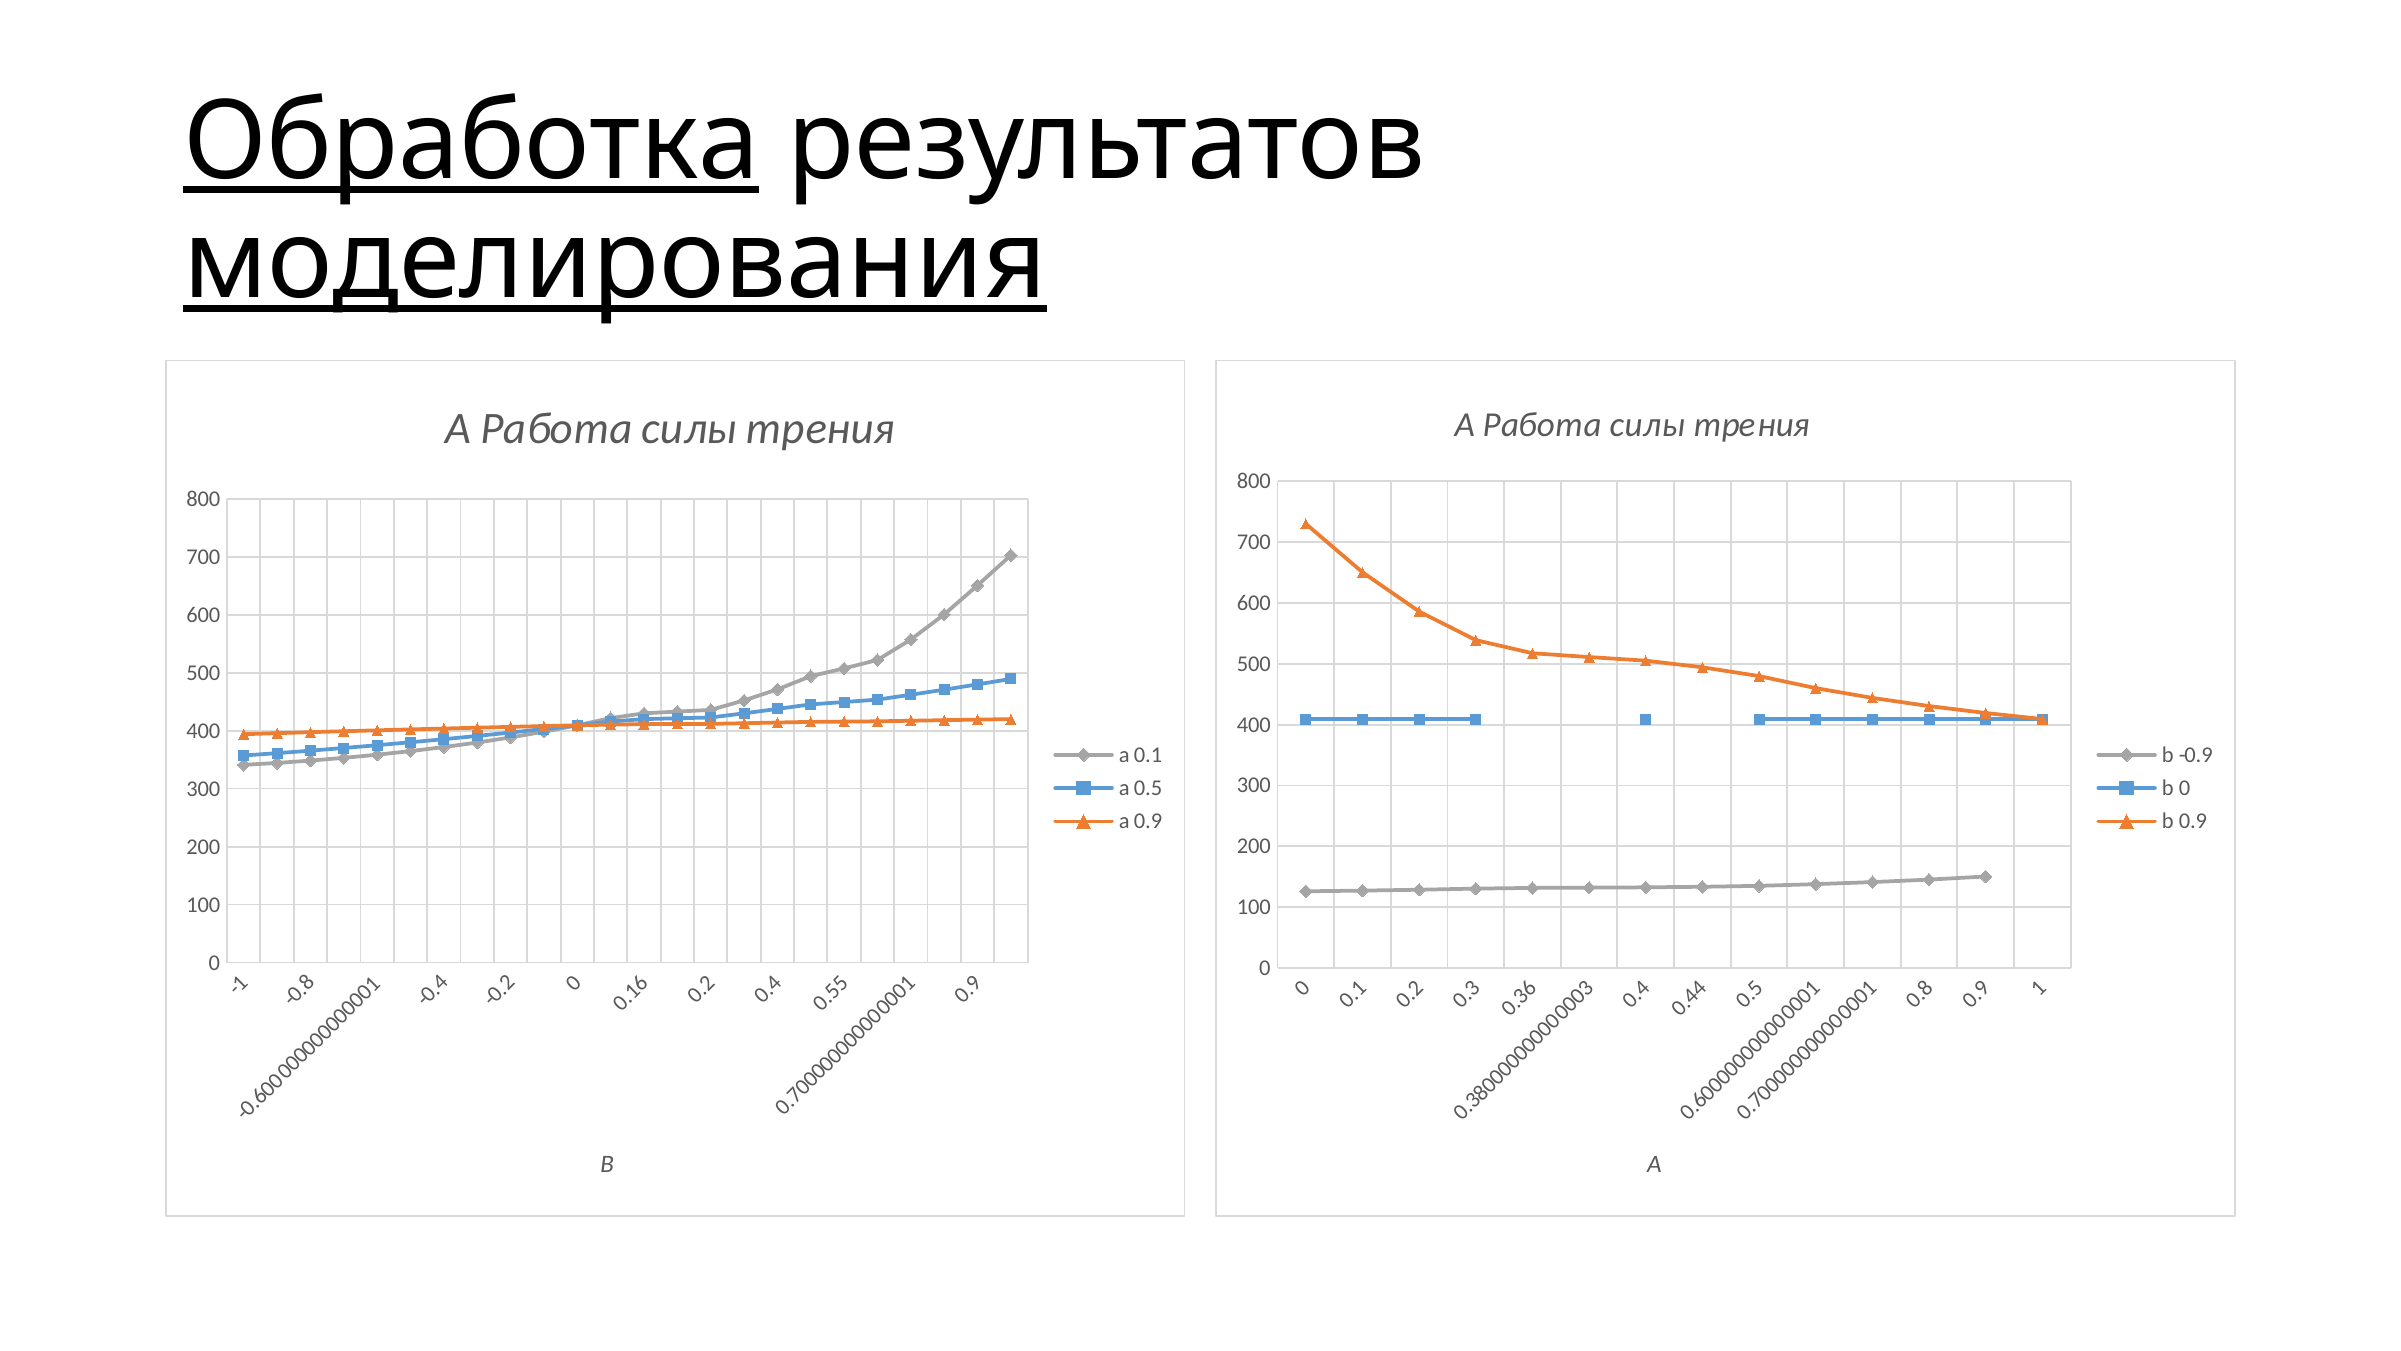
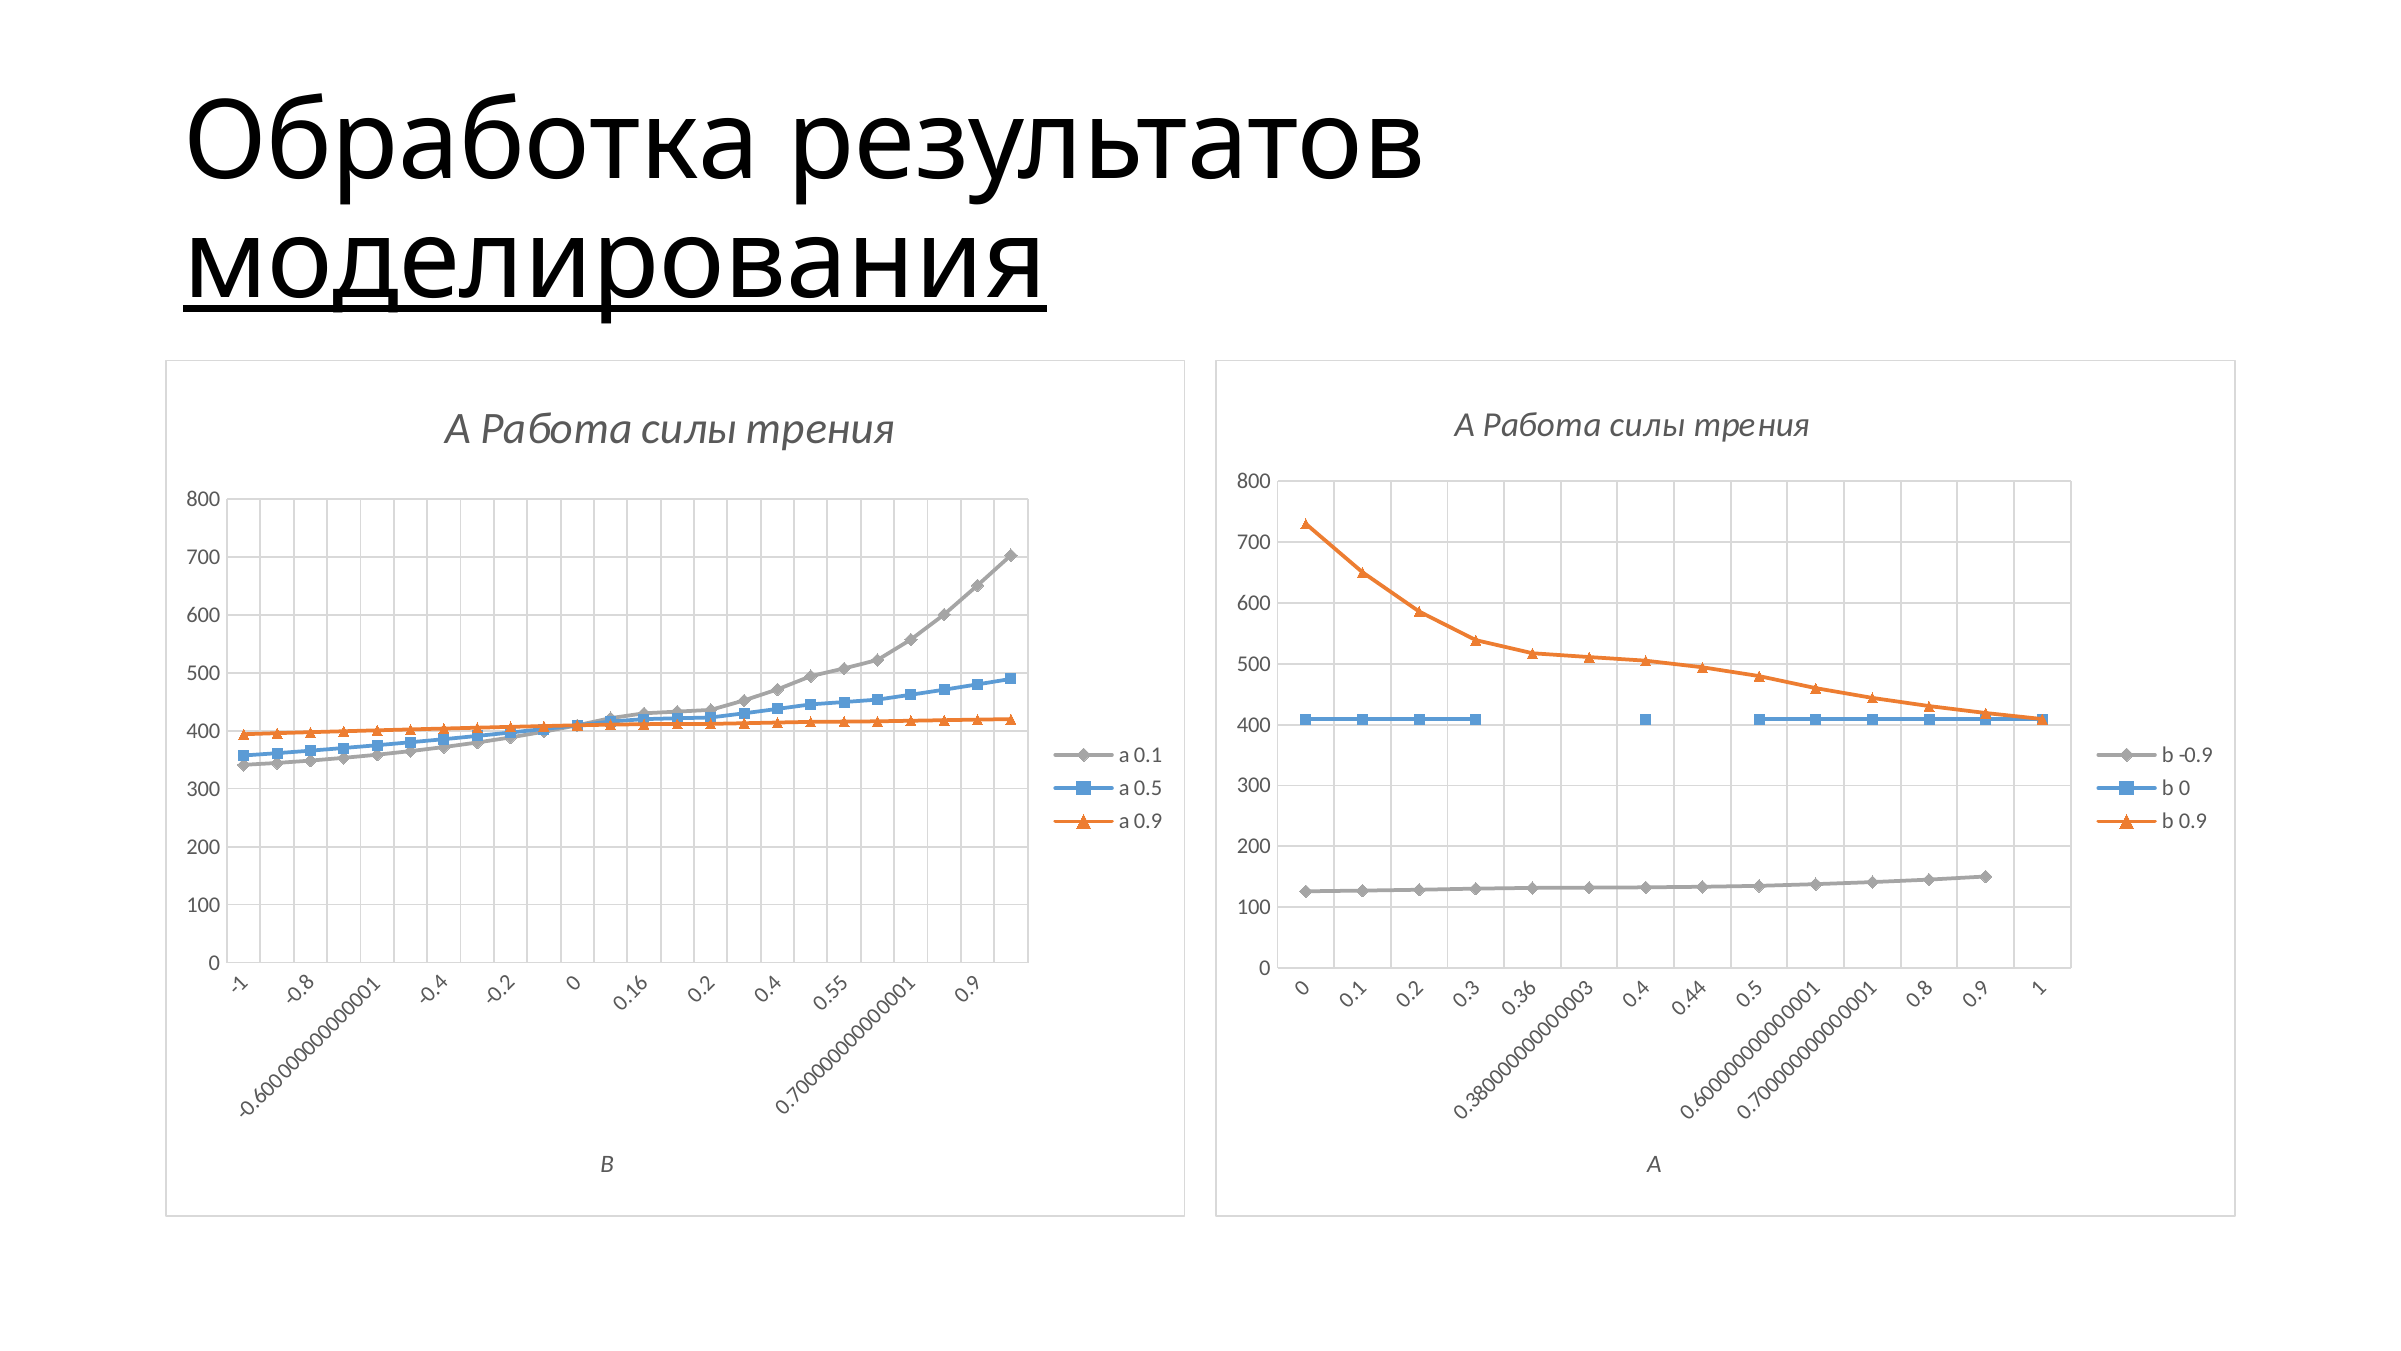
Обработка underline: present -> none (471, 142)
